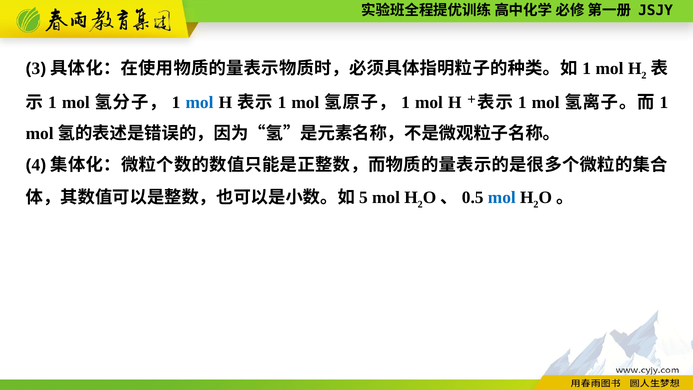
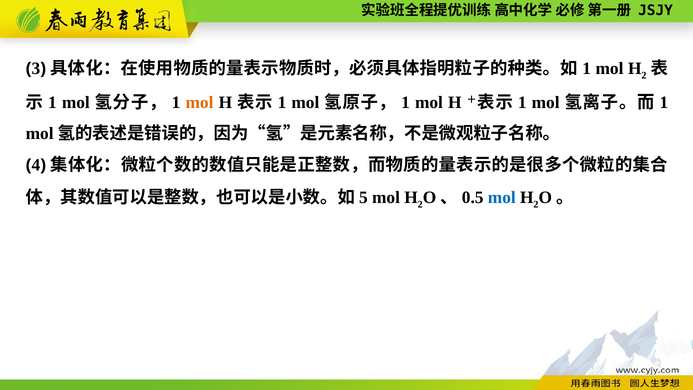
mol colour: blue -> orange (200, 103)
